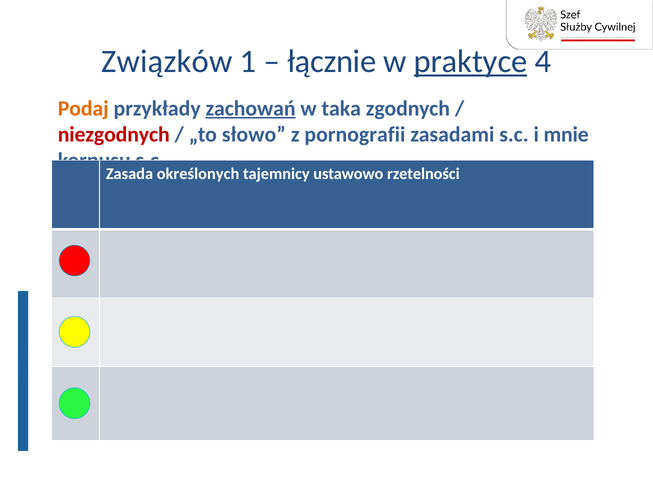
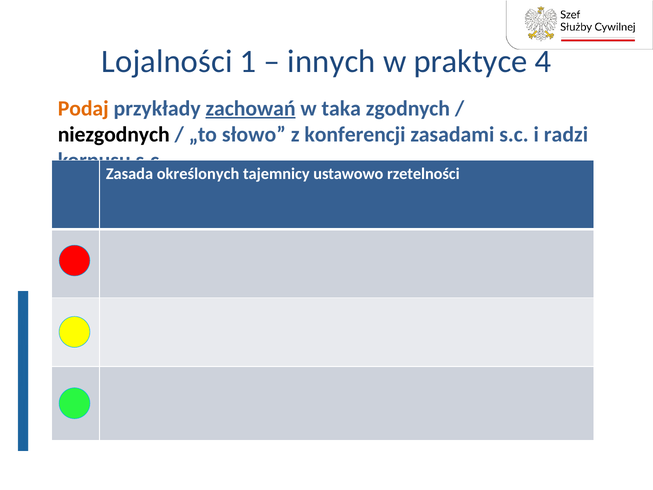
Związków: Związków -> Lojalności (167, 61)
łącznie: łącznie -> innych (331, 61)
praktyce underline: present -> none (471, 61)
niezgodnych colour: red -> black (114, 134)
pornografii: pornografii -> konferencji (355, 134)
mnie: mnie -> radzi (566, 134)
